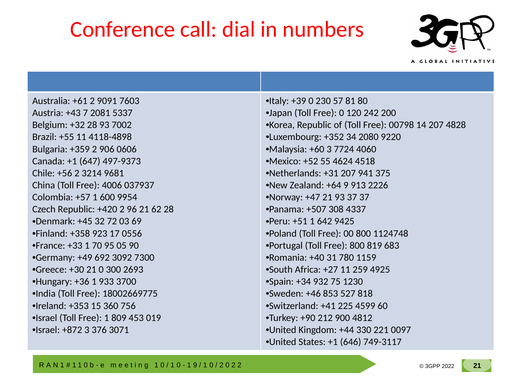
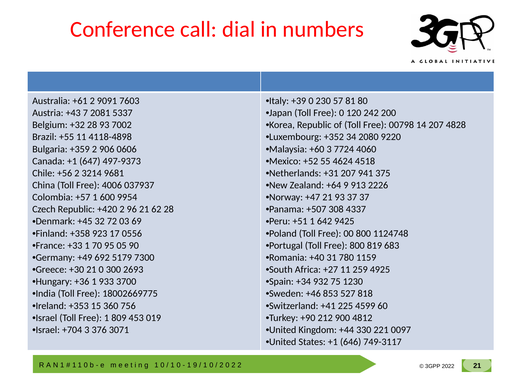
3092: 3092 -> 5179 (122, 257)
+872: +872 -> +704 (72, 330)
